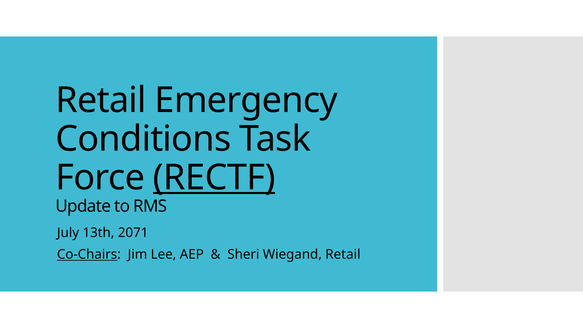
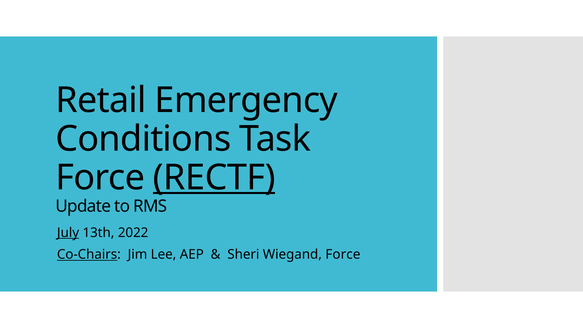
July underline: none -> present (68, 233)
2071: 2071 -> 2022 (133, 233)
Wiegand Retail: Retail -> Force (343, 254)
